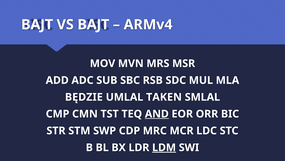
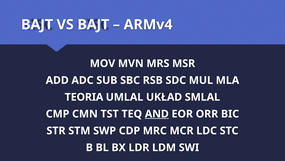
BĘDZIE: BĘDZIE -> TEORIA (84, 97)
TAKEN: TAKEN -> UKŁAD (164, 97)
LDM underline: present -> none (164, 147)
